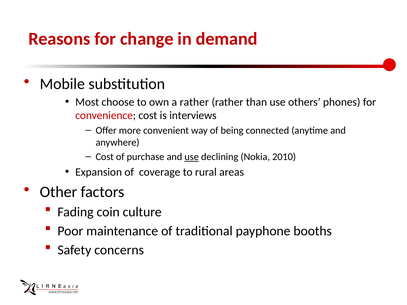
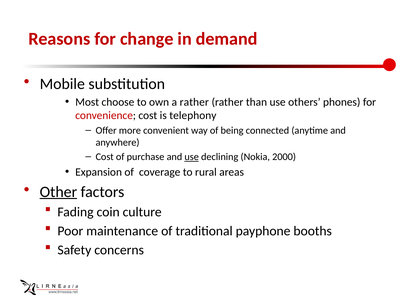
interviews: interviews -> telephony (193, 116)
2010: 2010 -> 2000 (284, 157)
Other underline: none -> present (58, 192)
